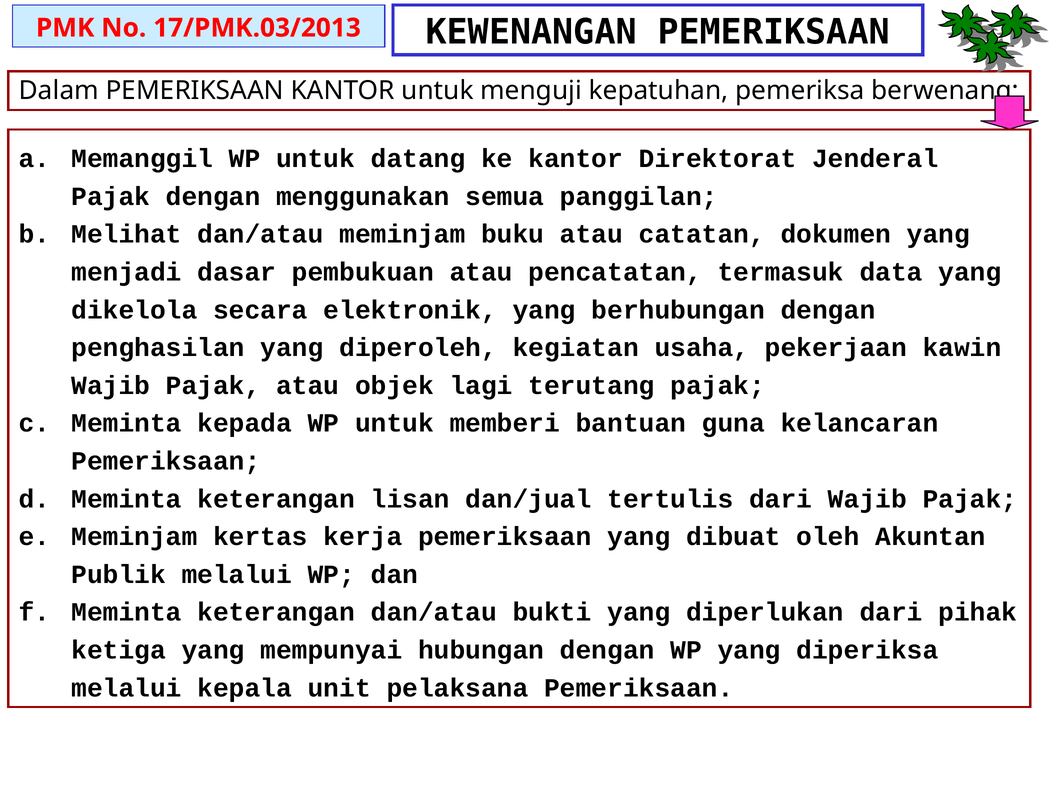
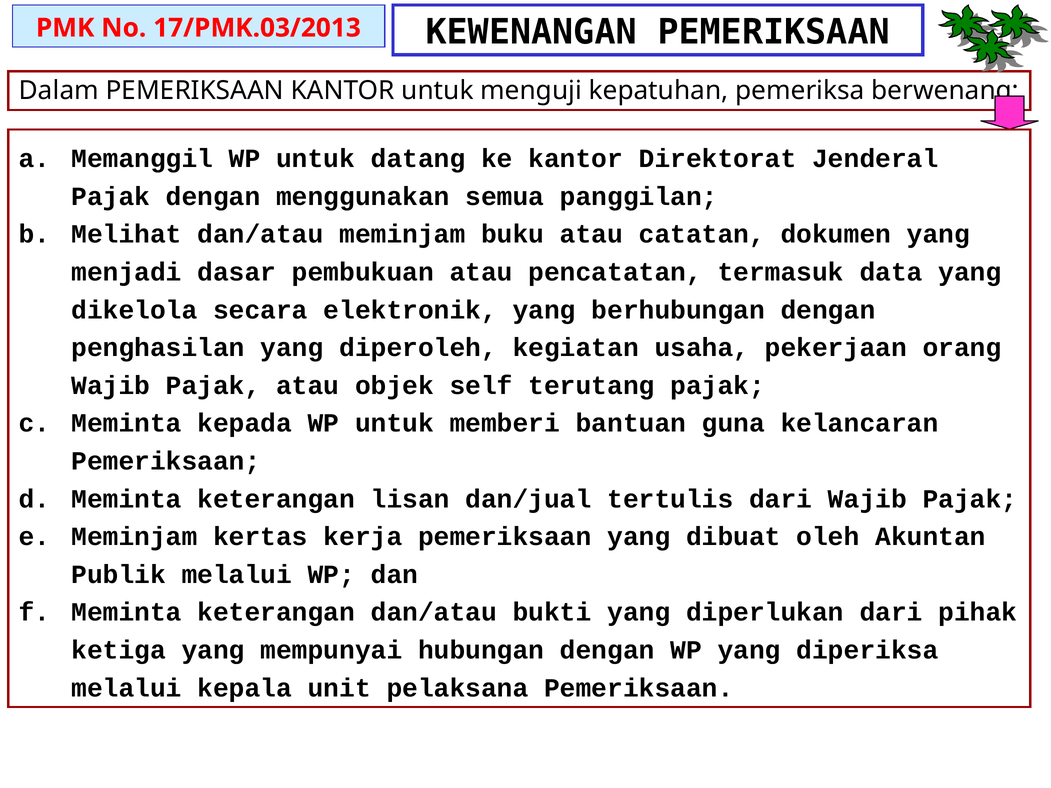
kawin: kawin -> orang (962, 348)
lagi: lagi -> self (481, 386)
